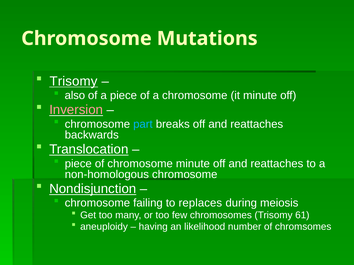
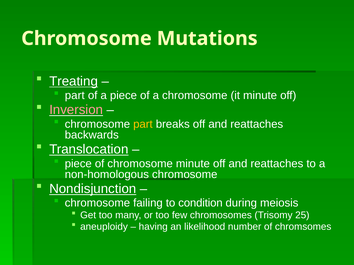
Trisomy: Trisomy -> Treating (74, 81)
also: also -> part (75, 96)
part colour: light blue -> yellow (143, 124)
replaces: replaces -> condition (200, 203)
61: 61 -> 25 (302, 216)
